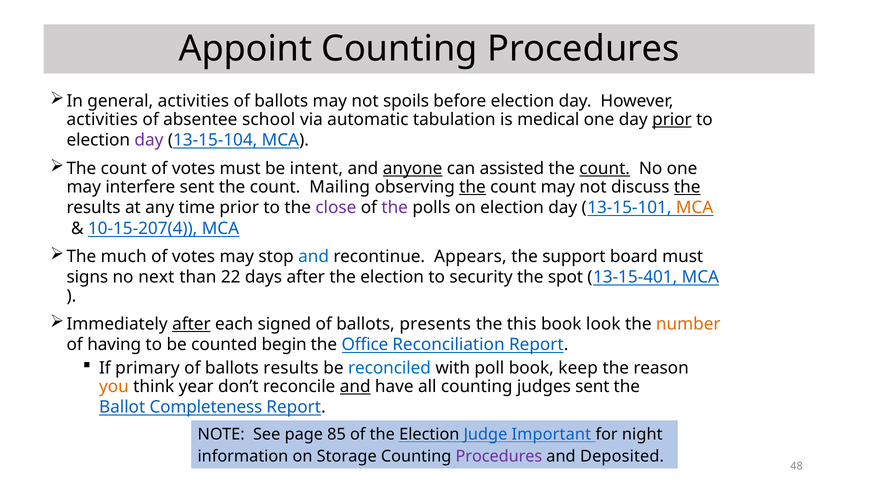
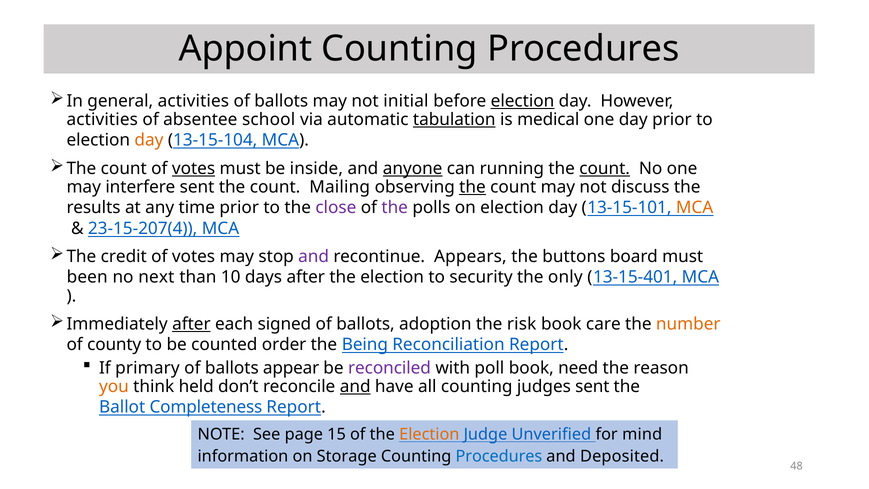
spoils: spoils -> initial (406, 101)
election underline: none -> present (523, 101)
tabulation underline: none -> present (454, 120)
prior underline: present -> none (672, 120)
day colour: purple -> orange (149, 140)
votes underline: none -> present (194, 168)
intent: intent -> inside (316, 168)
assisted: assisted -> running (512, 168)
the underline: present -> none (687, 187)
10-15-207(4: 10-15-207(4 -> 23-15-207(4 (143, 228)
much: much -> credit (124, 257)
and colour: blue -> purple (314, 257)
support: support -> buttons (574, 257)
signs: signs -> been (87, 277)
22: 22 -> 10 (231, 277)
spot: spot -> only (565, 277)
presents: presents -> adoption (435, 324)
this: this -> risk (522, 324)
look: look -> care (603, 324)
having: having -> county (114, 344)
begin: begin -> order (284, 344)
Office: Office -> Being (365, 344)
ballots results: results -> appear (291, 368)
reconciled colour: blue -> purple (389, 368)
keep: keep -> need (578, 368)
year: year -> held (196, 387)
85: 85 -> 15 (337, 434)
Election colour: black -> orange (429, 434)
Important: Important -> Unverified (551, 434)
night: night -> mind (642, 434)
Procedures colour: purple -> blue (499, 456)
